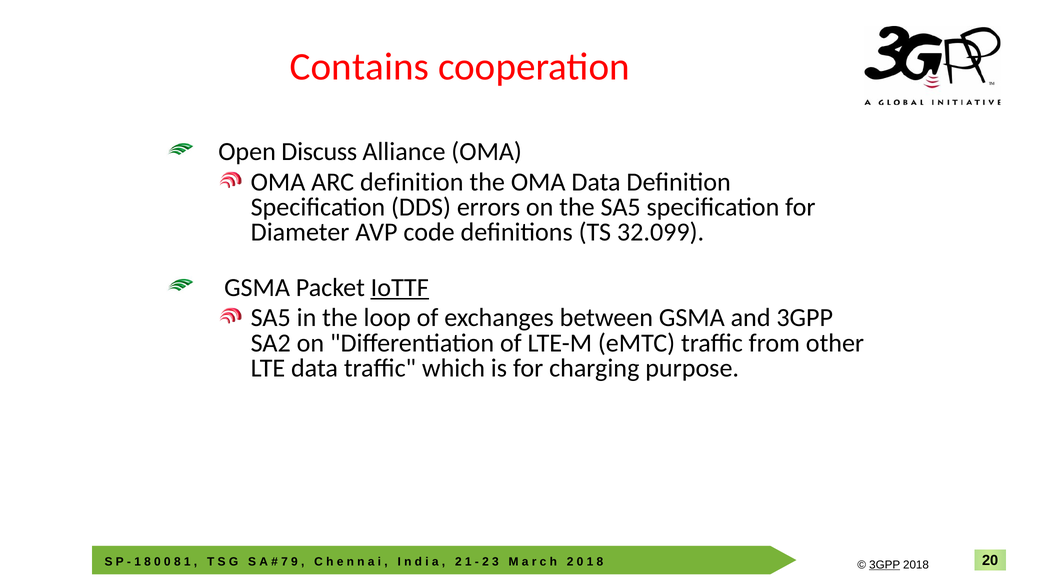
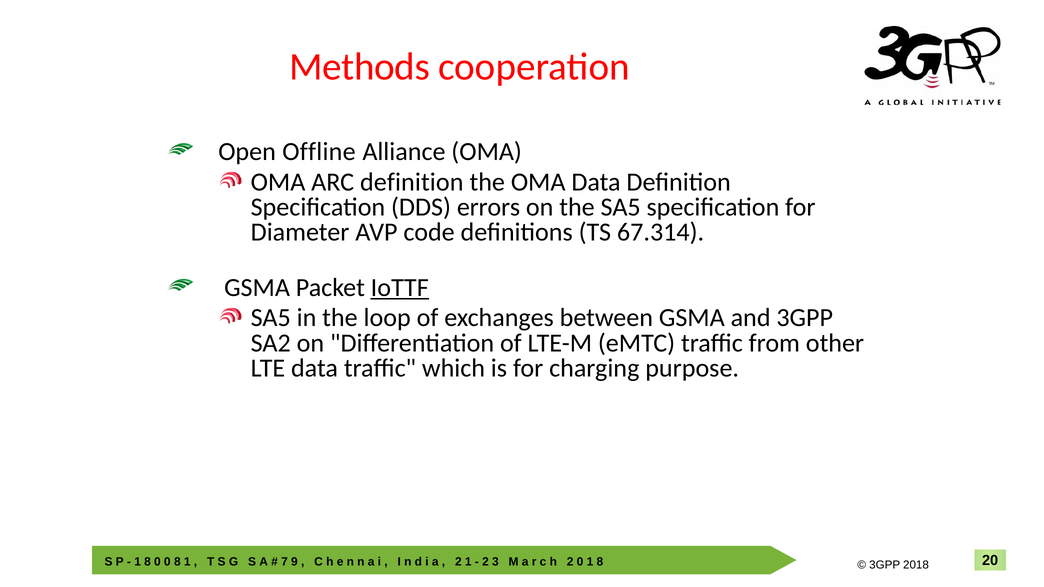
Contains: Contains -> Methods (360, 67)
Discuss: Discuss -> Offline (319, 152)
32.099: 32.099 -> 67.314 (661, 232)
3GPP underline: present -> none (885, 565)
